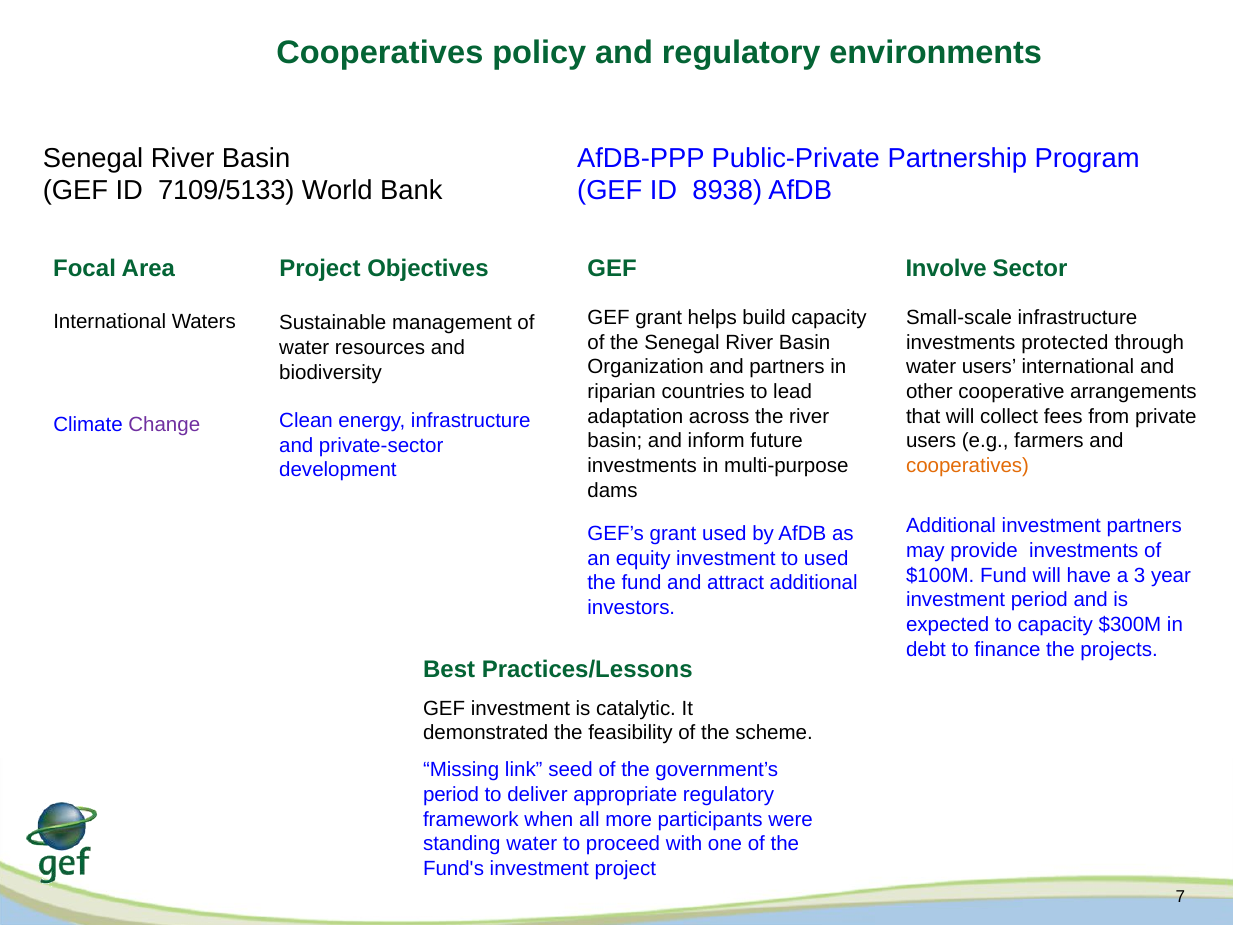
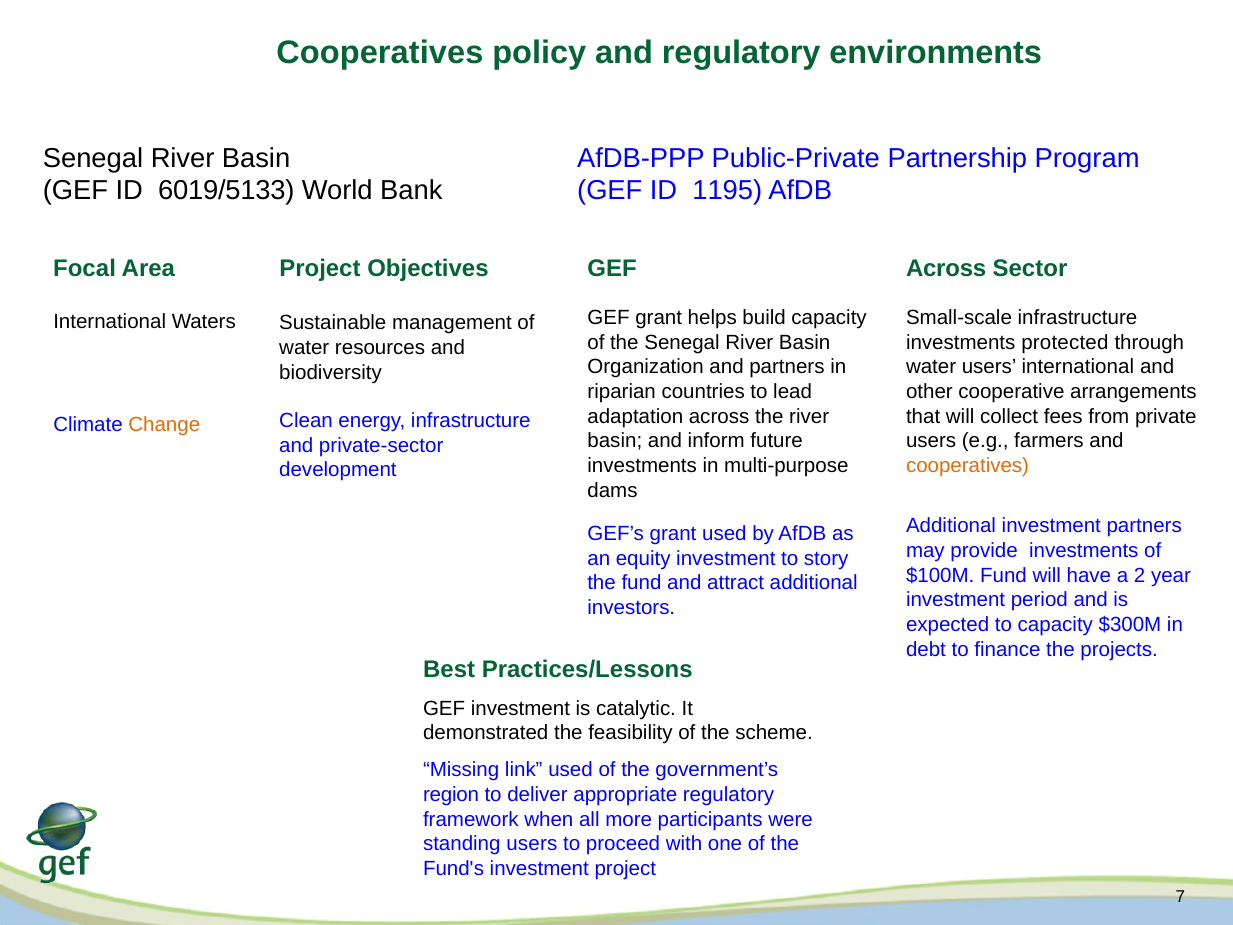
7109/5133: 7109/5133 -> 6019/5133 (226, 191)
8938: 8938 -> 1195 (727, 191)
GEF Involve: Involve -> Across (946, 269)
Change colour: purple -> orange (164, 424)
to used: used -> story (826, 558)
3: 3 -> 2 (1140, 575)
link seed: seed -> used (571, 770)
period: period -> region (451, 795)
standing water: water -> users (532, 844)
